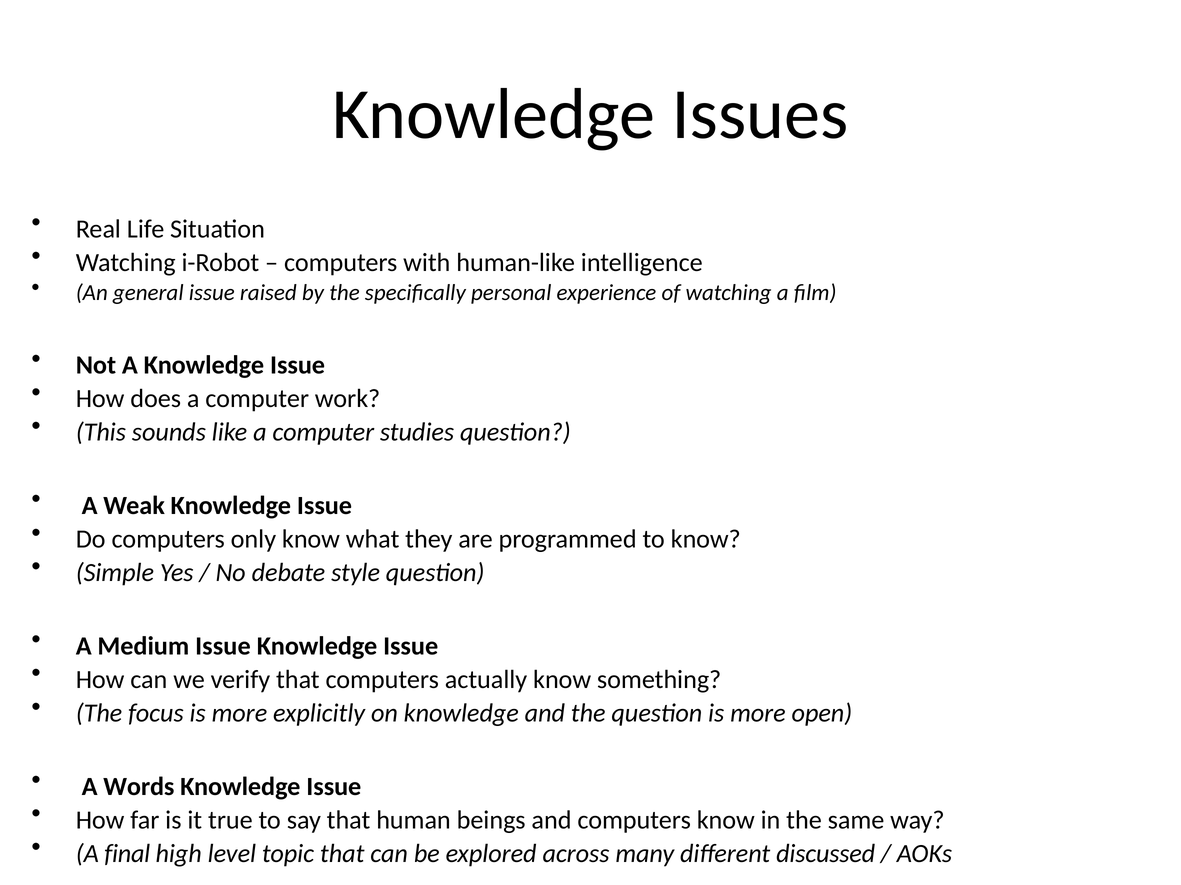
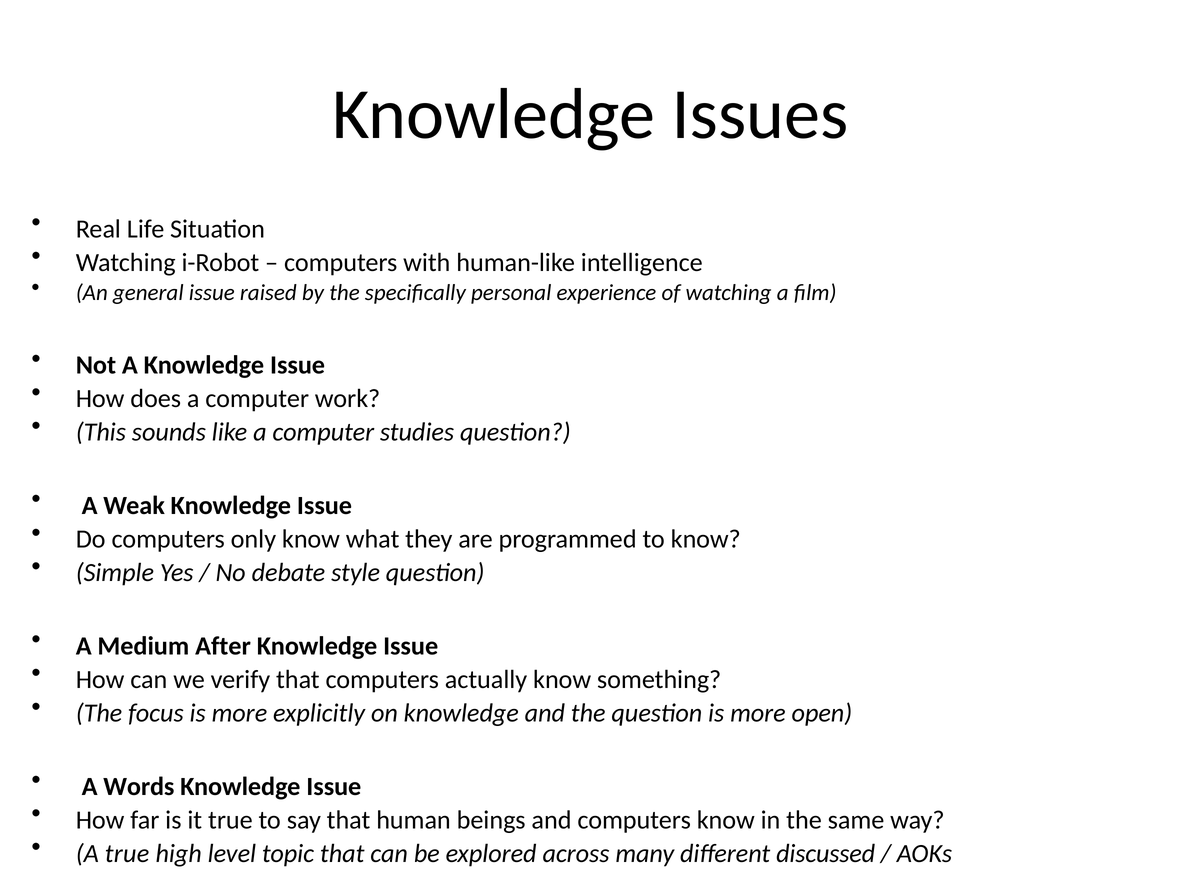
Medium Issue: Issue -> After (223, 647)
A final: final -> true (127, 854)
